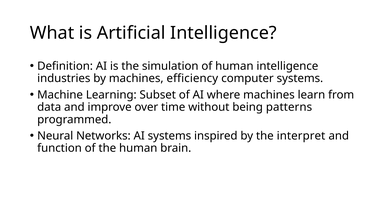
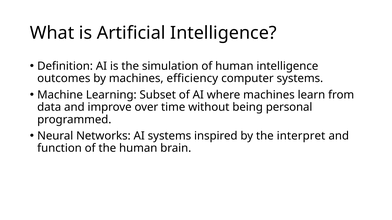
industries: industries -> outcomes (64, 79)
patterns: patterns -> personal (289, 107)
